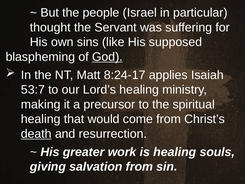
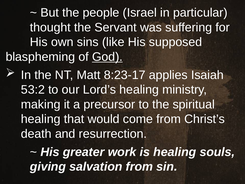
8:24-17: 8:24-17 -> 8:23-17 (125, 75)
53:7: 53:7 -> 53:2 (33, 90)
death underline: present -> none (36, 134)
